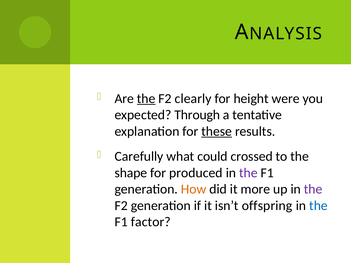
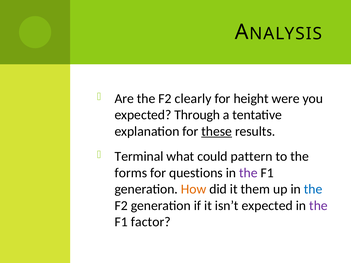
the underline: present -> none (146, 99)
Carefully: Carefully -> Terminal (139, 157)
crossed: crossed -> pattern (252, 157)
shape: shape -> forms (131, 173)
produced: produced -> questions (196, 173)
more: more -> them (255, 189)
the colour: purple -> blue (313, 189)
isn’t offspring: offspring -> expected (267, 206)
the colour: blue -> purple (318, 206)
